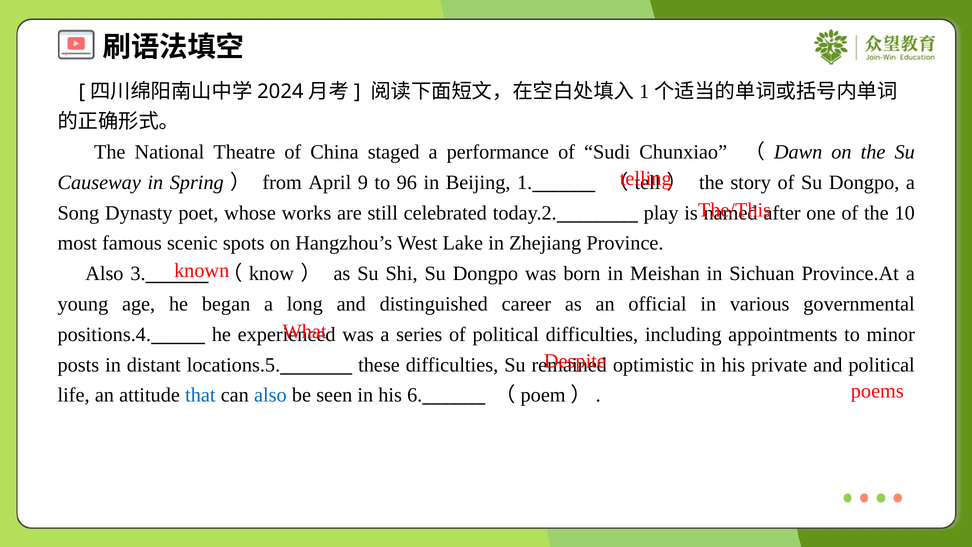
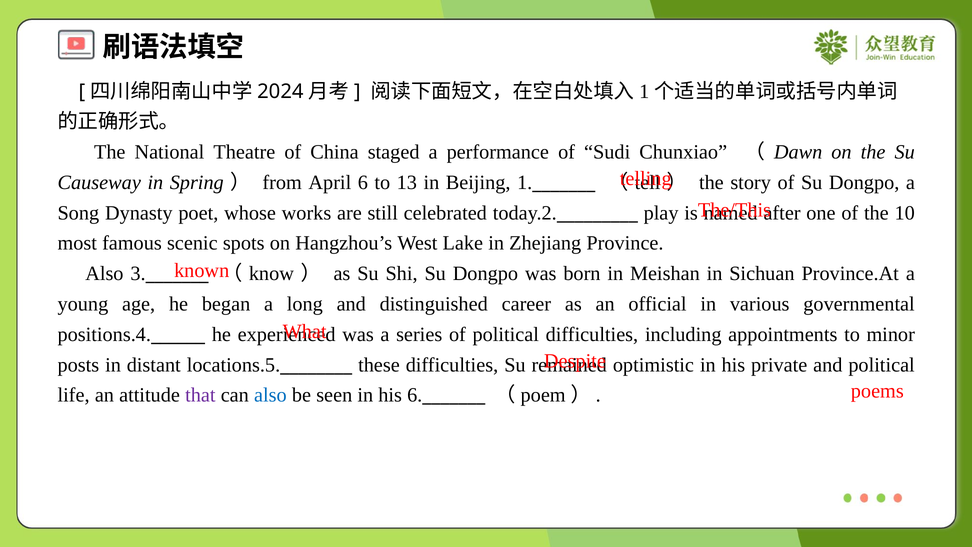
April 9: 9 -> 6 (363, 182)
96: 96 -> 13 (407, 182)
that colour: blue -> purple (200, 395)
